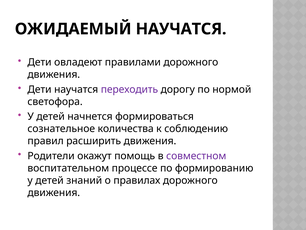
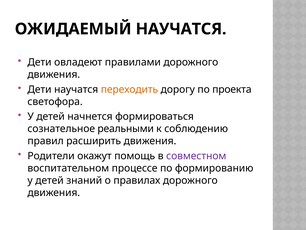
переходить colour: purple -> orange (129, 89)
нормой: нормой -> проекта (232, 89)
количества: количества -> реальными (126, 129)
